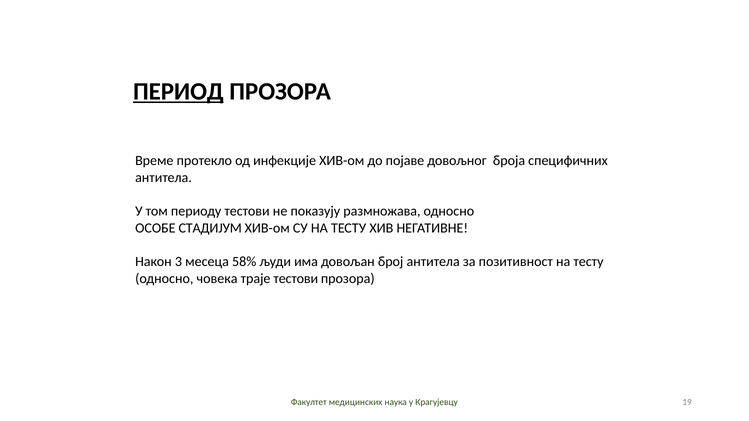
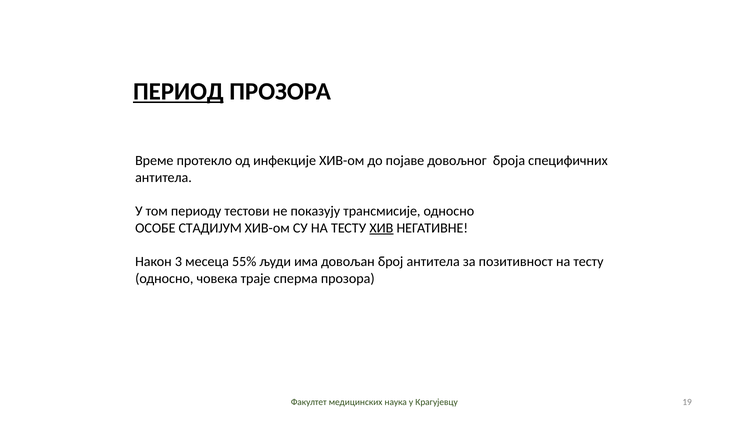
размножава: размножава -> трансмисије (382, 211)
ХИВ underline: none -> present (381, 228)
58%: 58% -> 55% (244, 262)
траје тестови: тестови -> сперма (296, 279)
